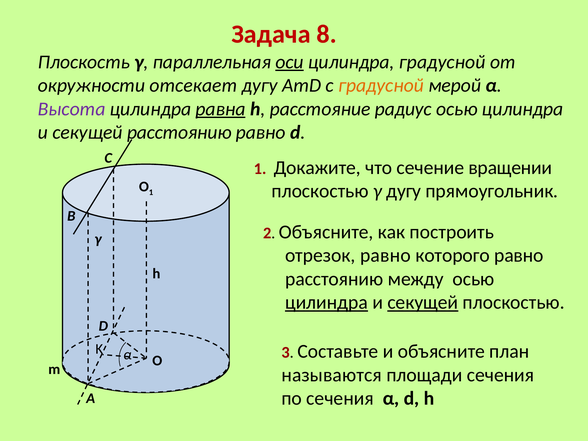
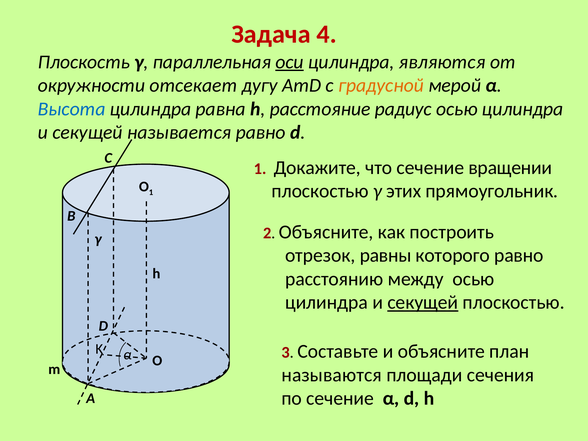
8: 8 -> 4 (327, 34)
цилиндра градусной: градусной -> являются (442, 62)
Высота colour: purple -> blue (72, 109)
равна underline: present -> none (221, 109)
секущей расстоянию: расстоянию -> называется (179, 132)
γ дугу: дугу -> этих (404, 191)
отрезок равно: равно -> равны (386, 255)
цилиндра underline: present -> none (327, 303)
по сечения: сечения -> сечение (340, 398)
